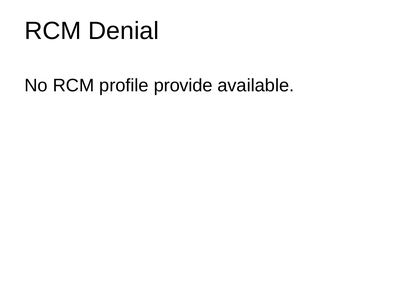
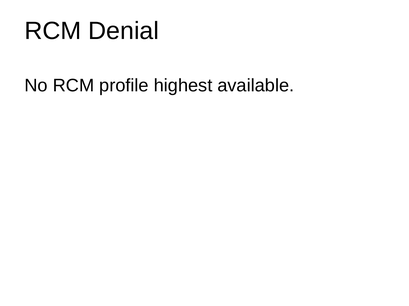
provide: provide -> highest (183, 86)
